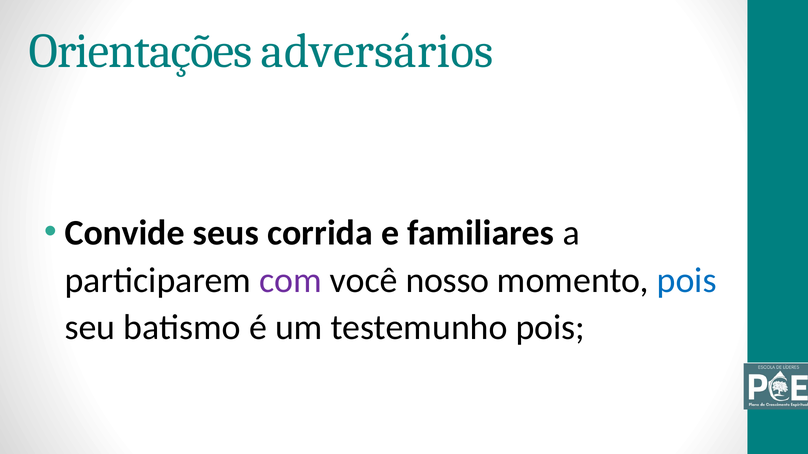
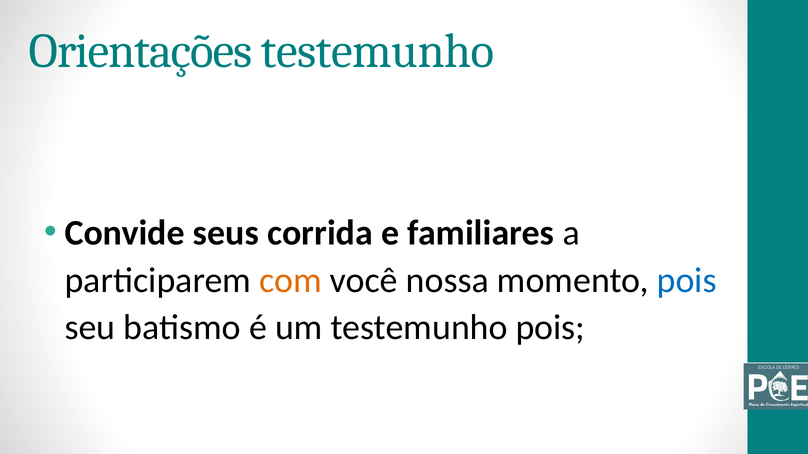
Orientações adversários: adversários -> testemunho (378, 51)
com colour: purple -> orange (291, 281)
nosso: nosso -> nossa (447, 281)
